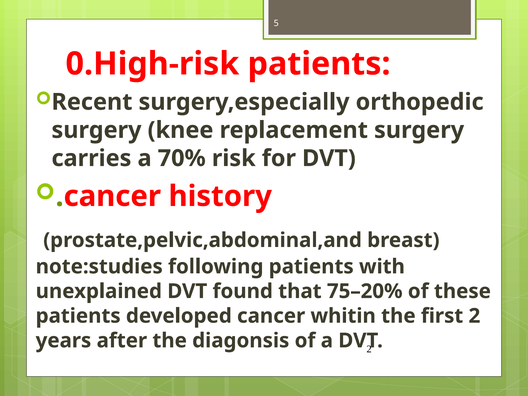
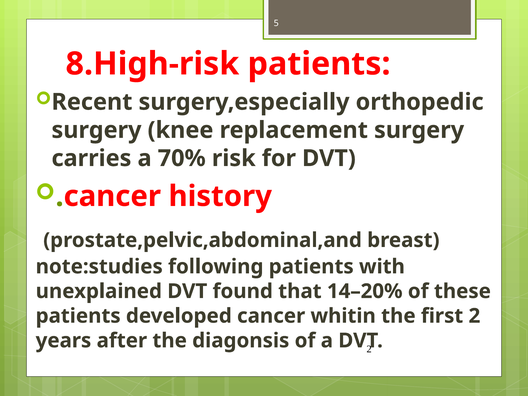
0.High-risk: 0.High-risk -> 8.High-risk (152, 64)
75–20%: 75–20% -> 14–20% (365, 291)
